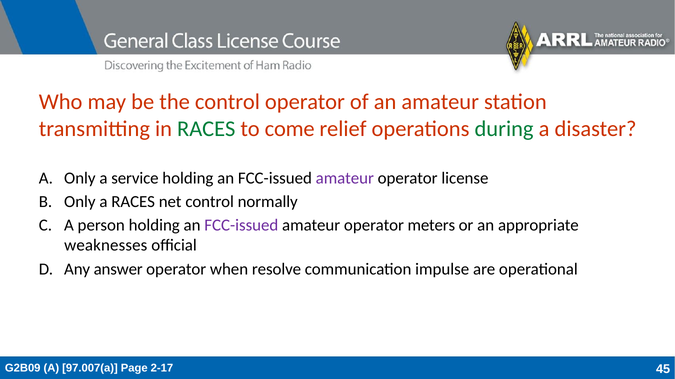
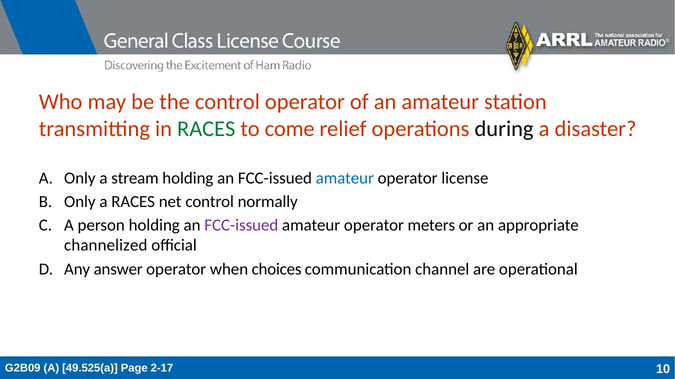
during colour: green -> black (504, 129)
service: service -> stream (135, 178)
amateur colour: purple -> blue (345, 178)
weaknesses: weaknesses -> channelized (106, 246)
resolve: resolve -> choices (277, 269)
impulse: impulse -> channel (442, 269)
97.007(a: 97.007(a -> 49.525(a (90, 369)
45: 45 -> 10 (663, 370)
